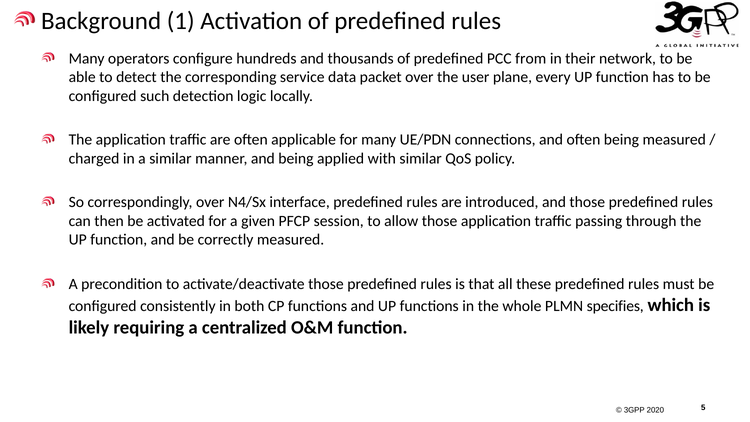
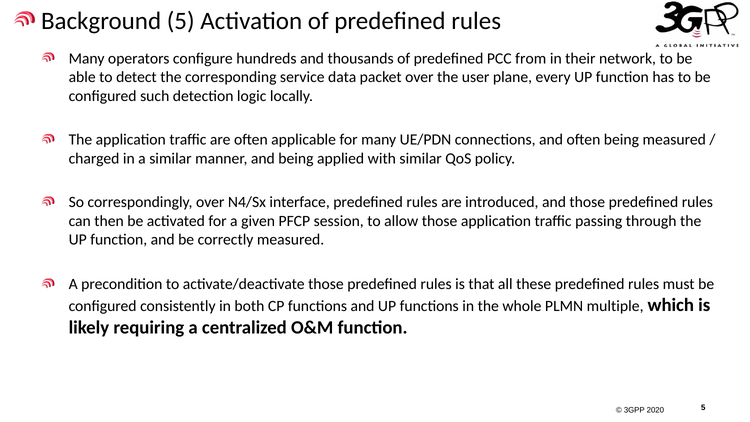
Background 1: 1 -> 5 (181, 21)
specifies: specifies -> multiple (615, 306)
